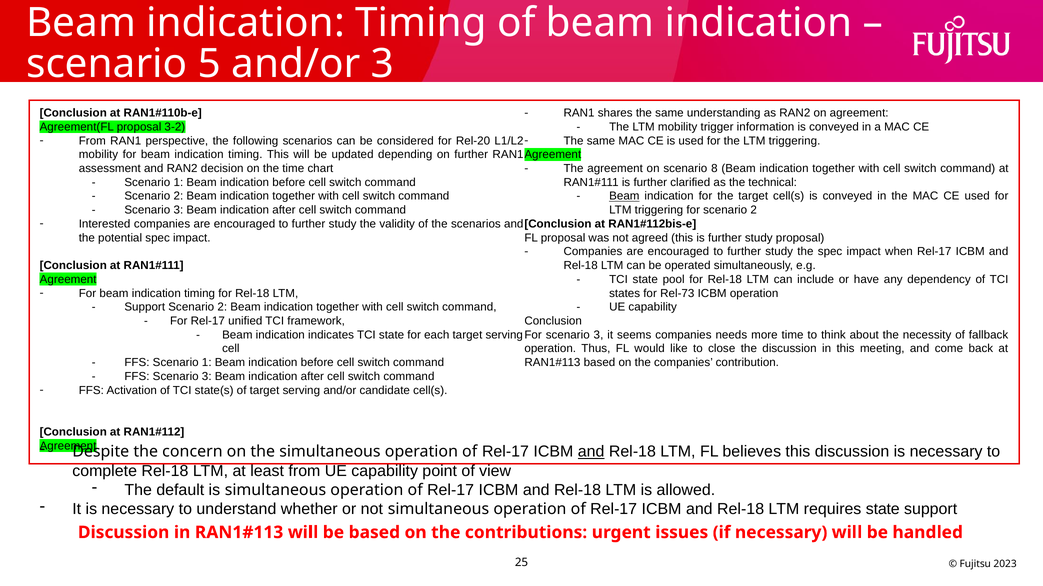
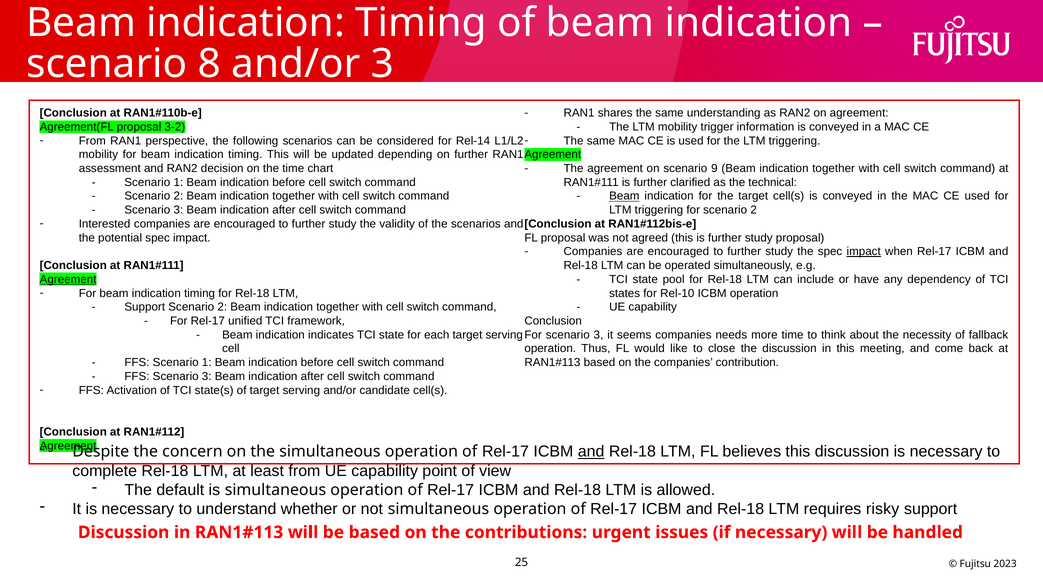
5: 5 -> 8 (209, 64)
Rel-20: Rel-20 -> Rel-14 (473, 141)
8: 8 -> 9 (714, 169)
impact underline: none -> present (864, 252)
Agreement underline: none -> present (68, 280)
Rel-73: Rel-73 -> Rel-10 (677, 294)
requires state: state -> risky (883, 510)
